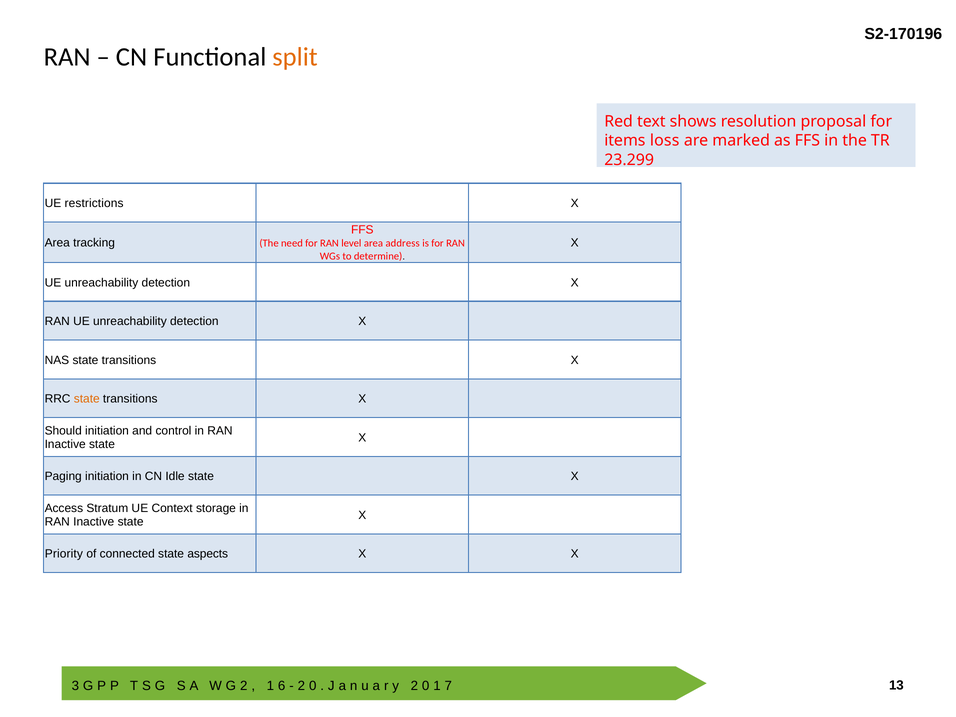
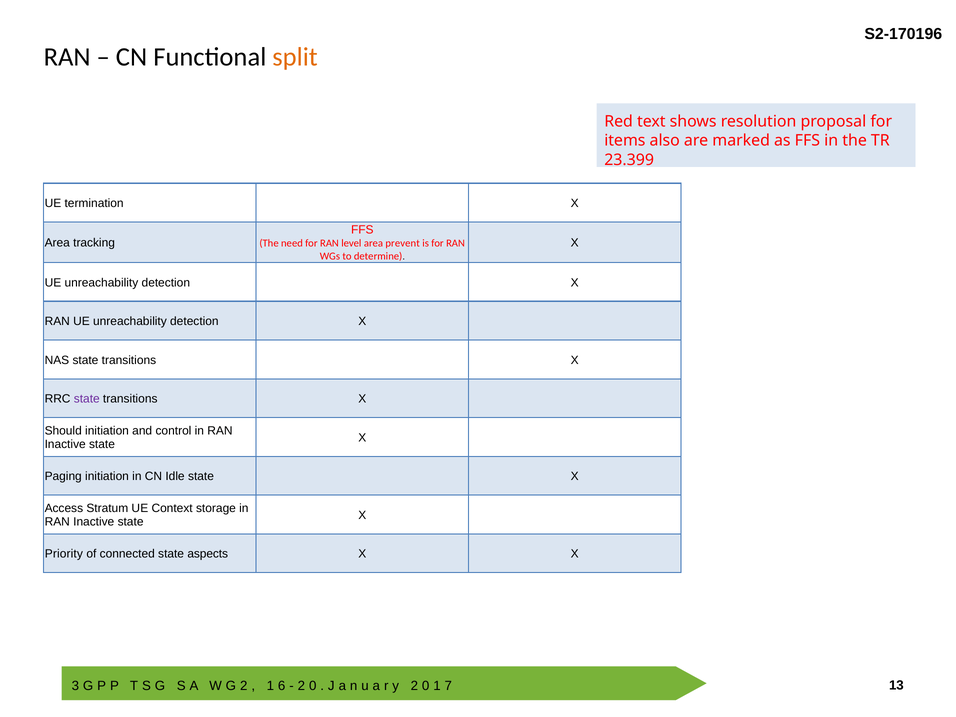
loss: loss -> also (665, 141)
23.299: 23.299 -> 23.399 (629, 160)
restrictions: restrictions -> termination (94, 203)
address: address -> prevent (403, 243)
state colour: orange -> purple (87, 399)
